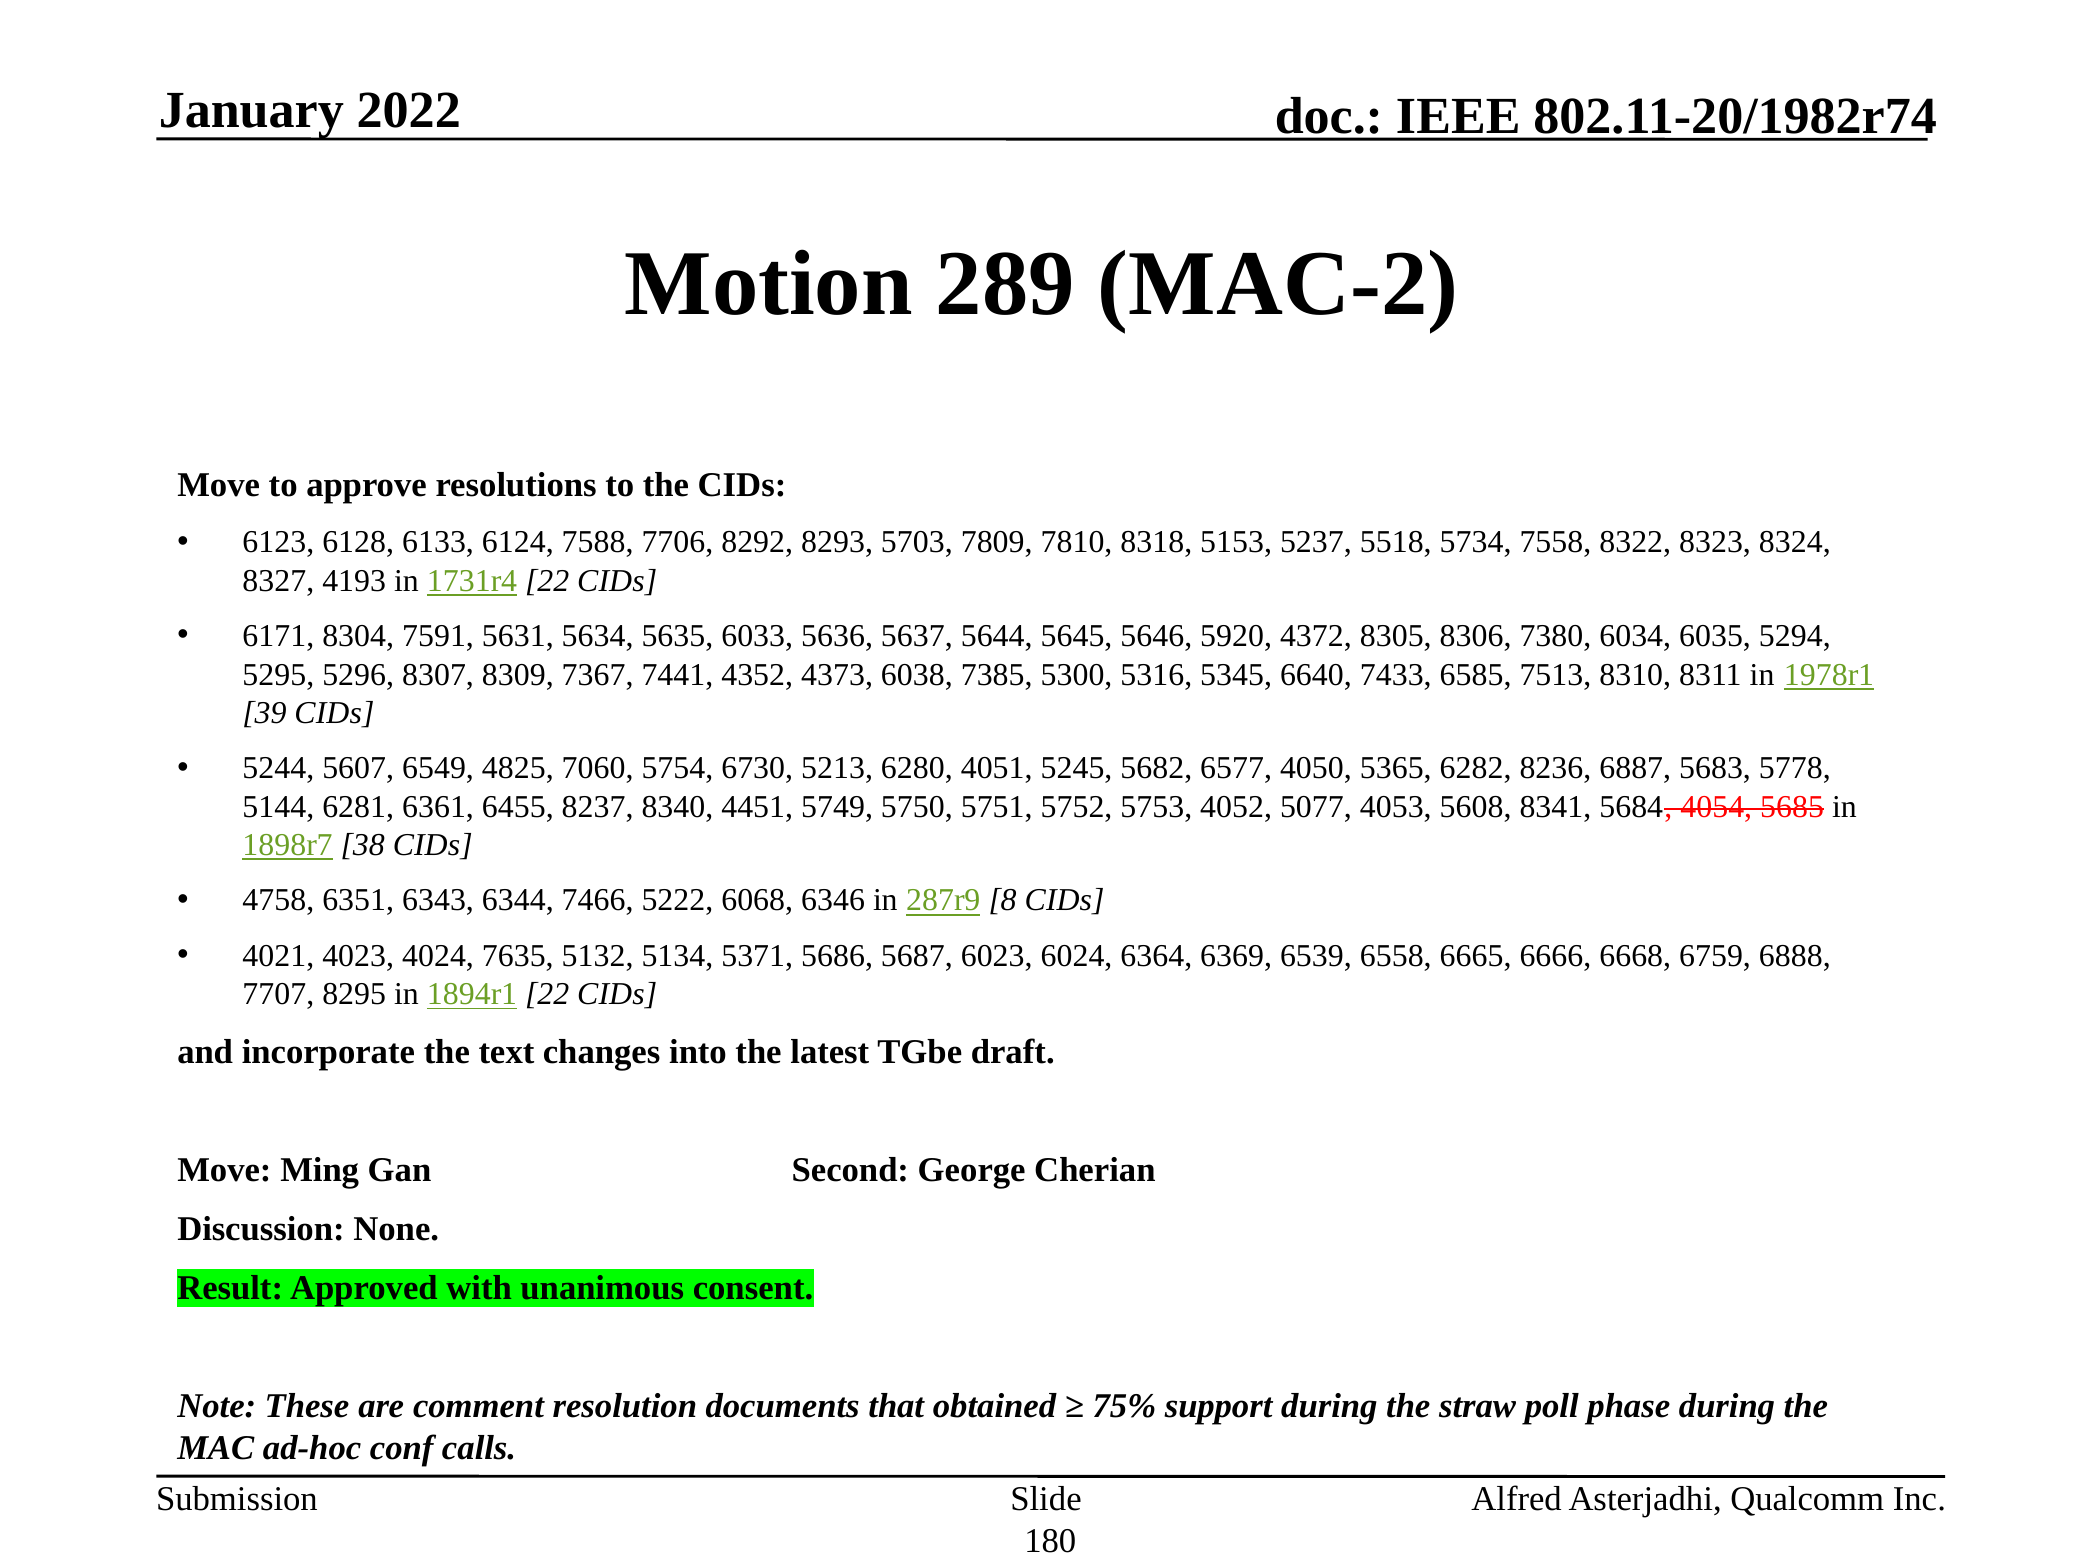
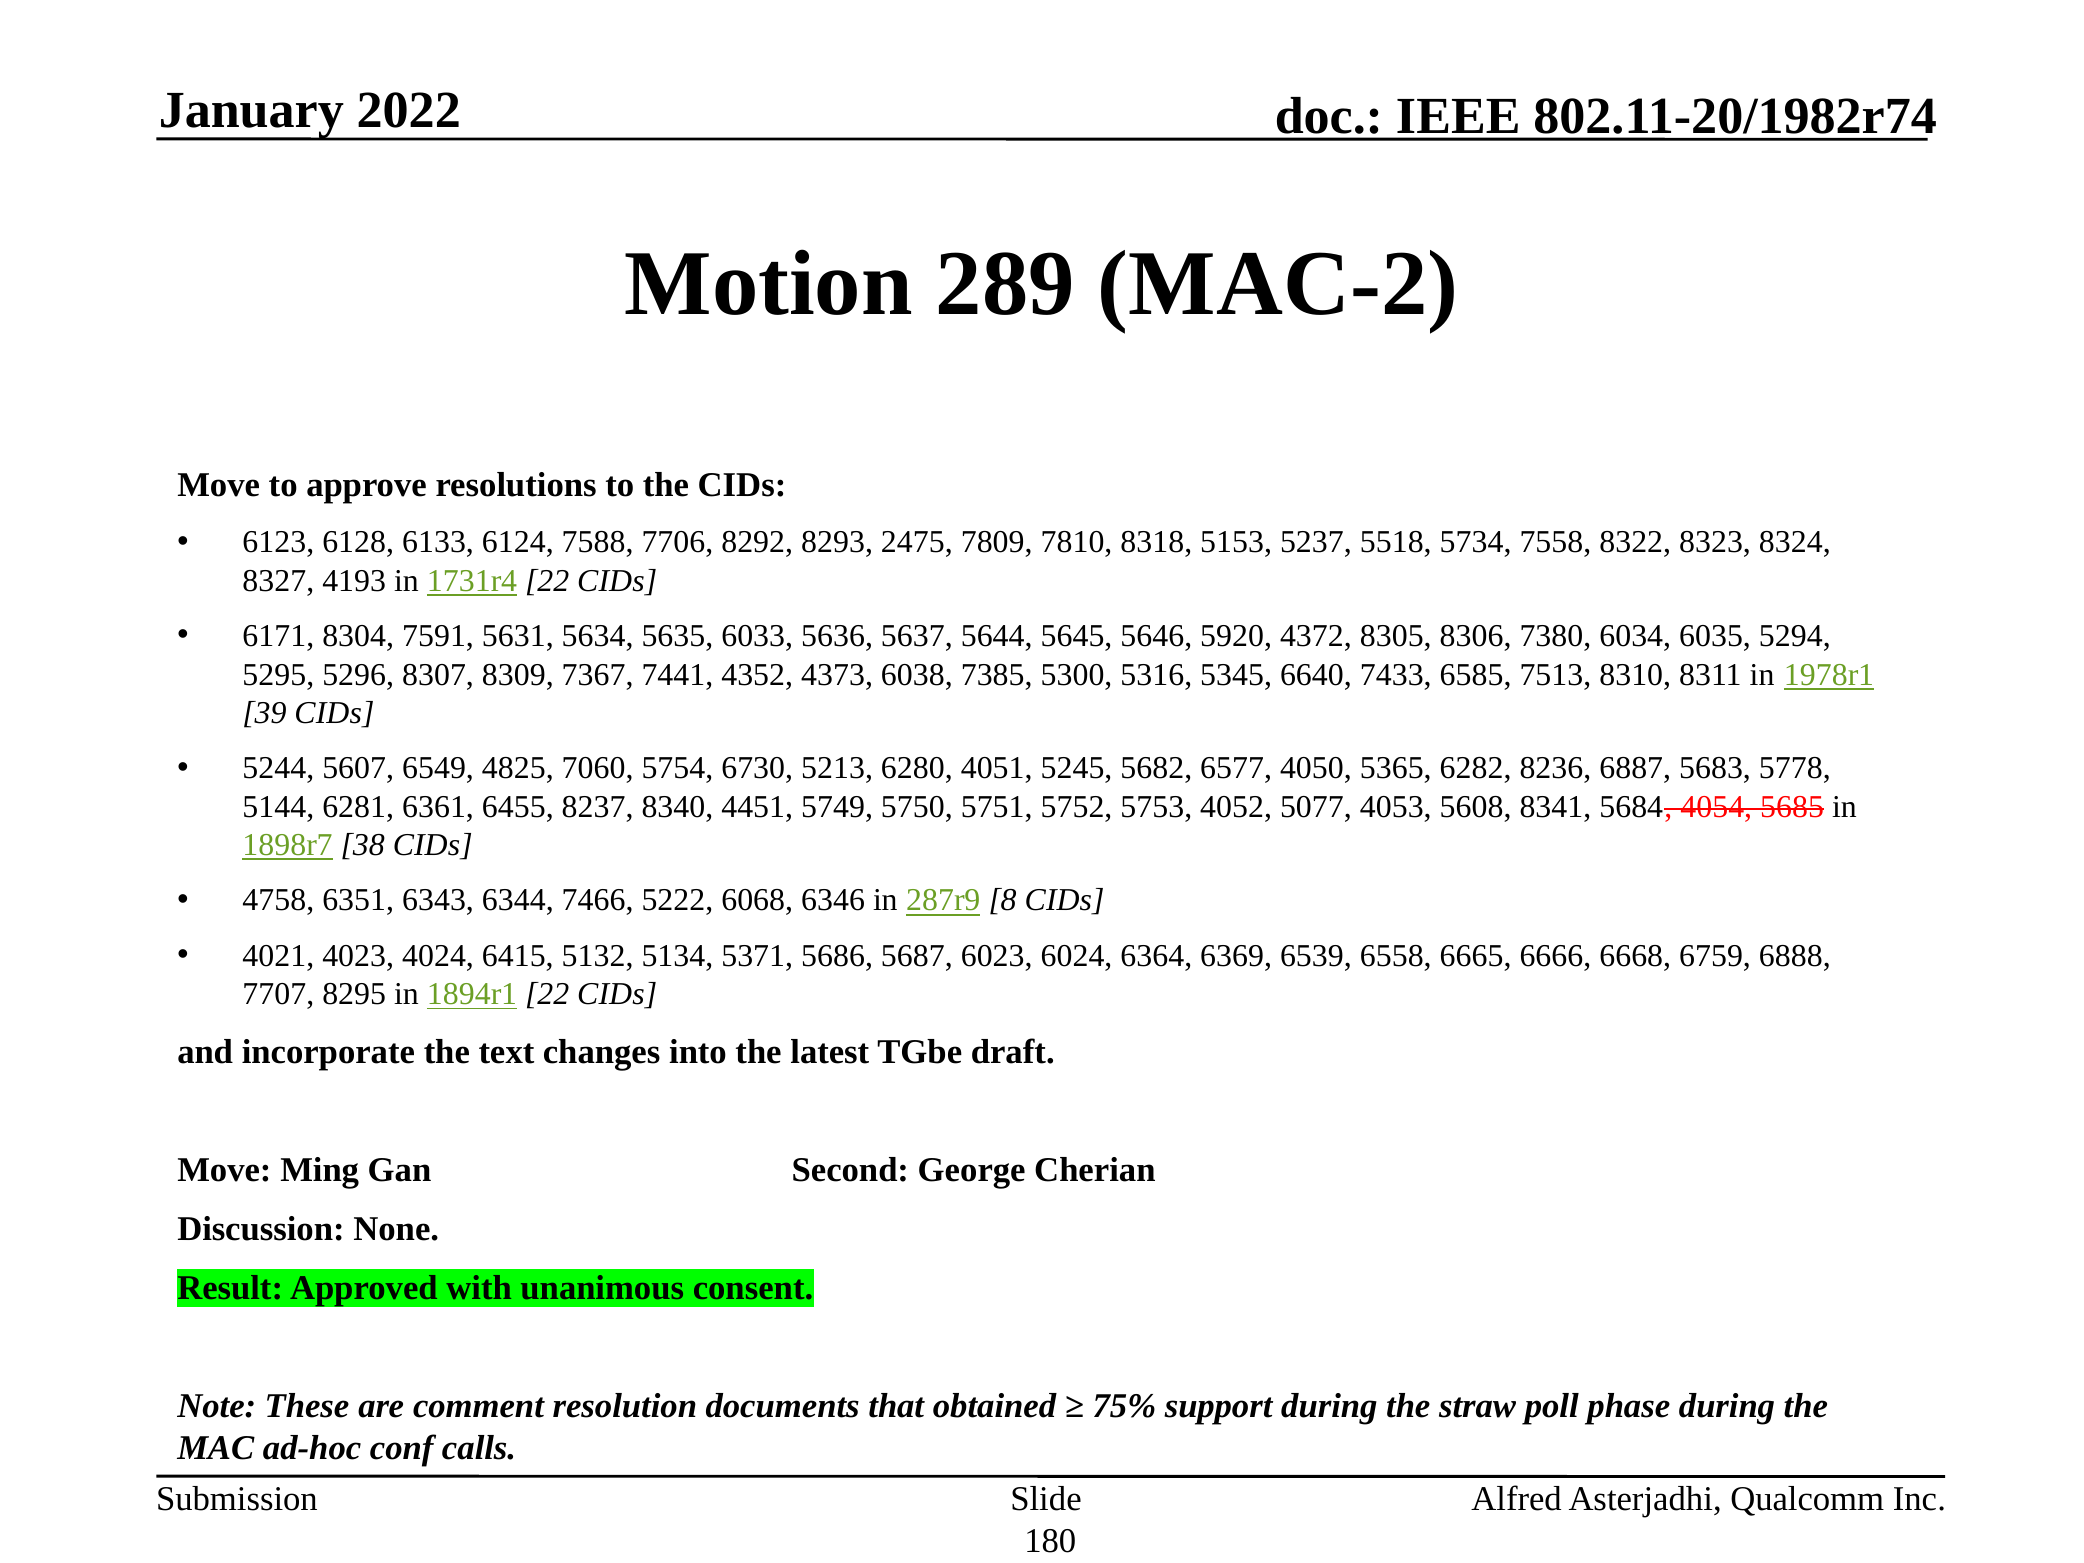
5703: 5703 -> 2475 (917, 542)
7635: 7635 -> 6415 (518, 956)
